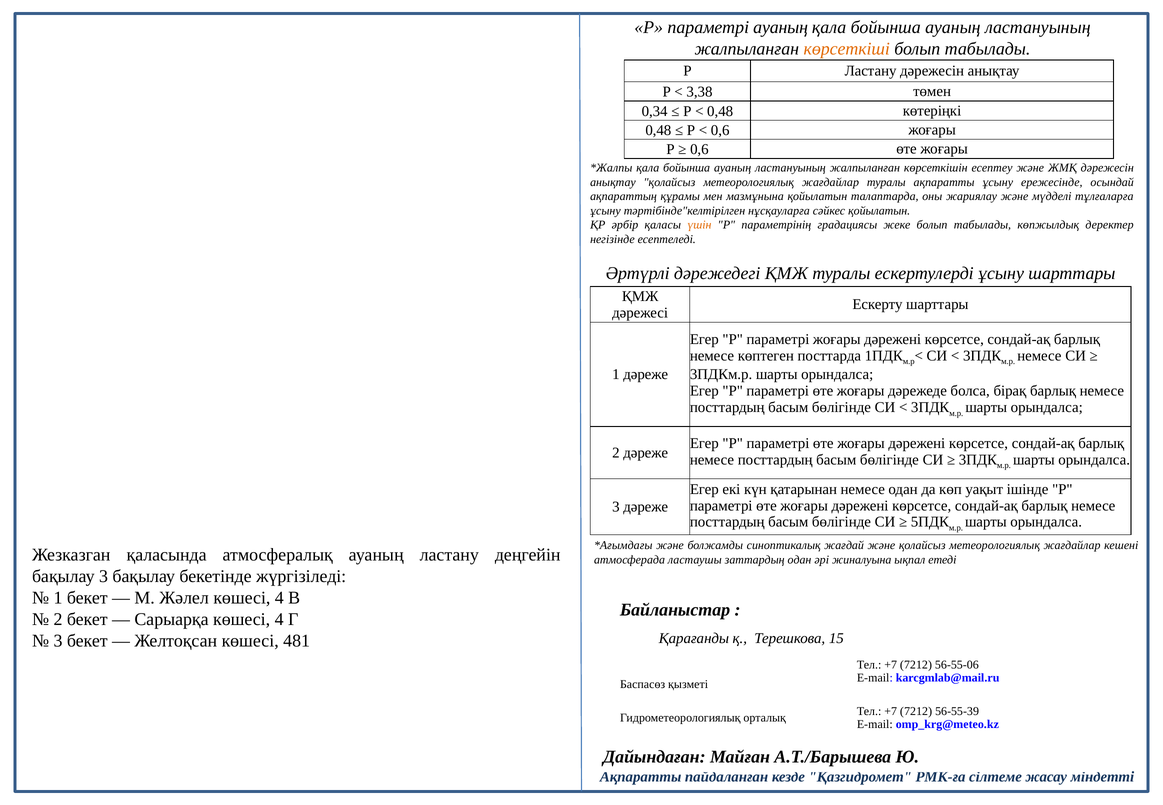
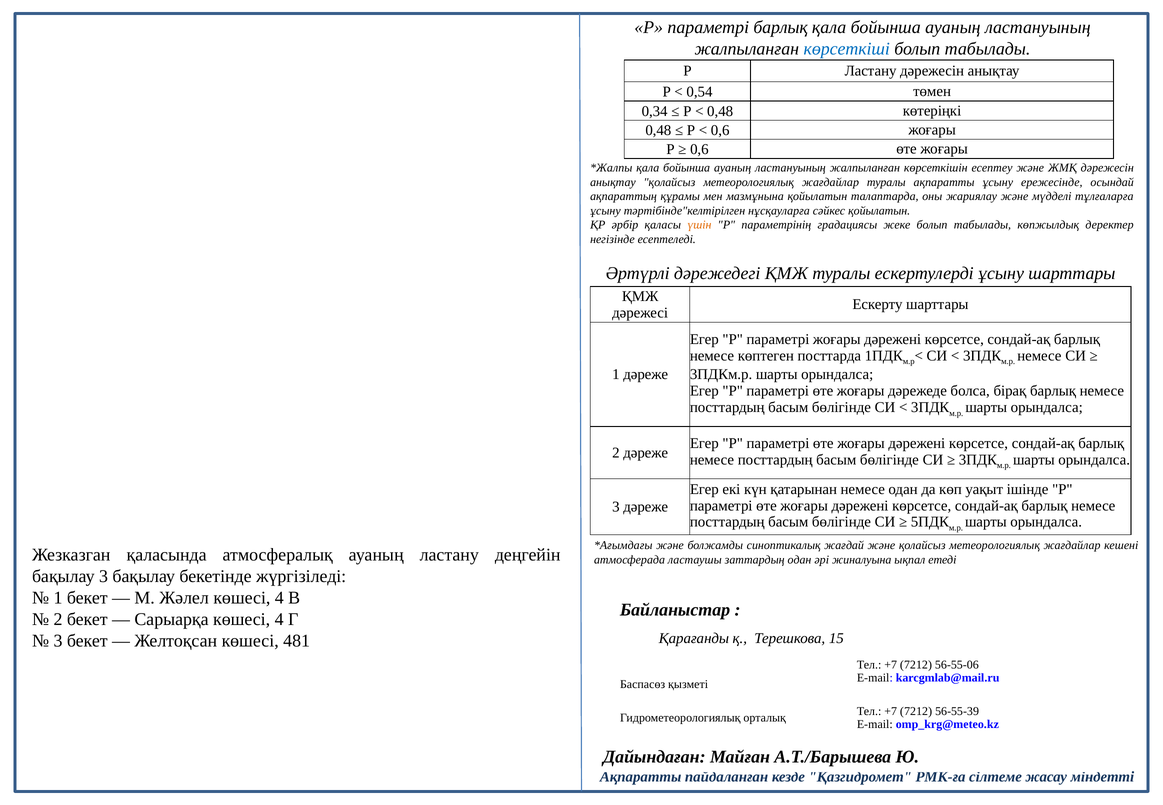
параметрі ауаның: ауаның -> барлық (781, 28)
көрсеткіші colour: orange -> blue (847, 49)
3,38: 3,38 -> 0,54 (699, 92)
